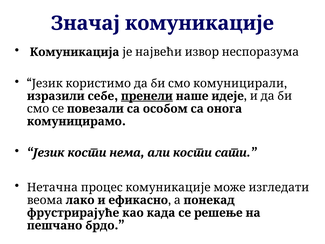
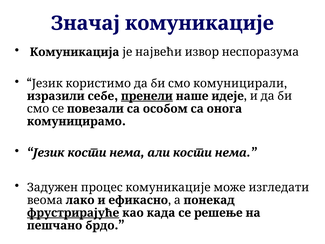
али кости сати: сати -> нема (231, 153)
Нетачна: Нетачна -> Задужен (52, 187)
фрустрирајуће underline: none -> present (73, 213)
